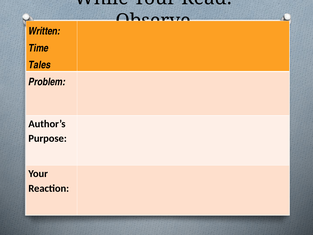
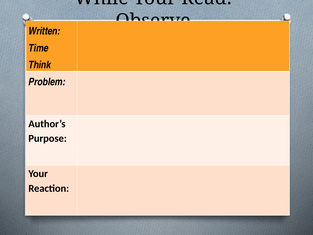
Tales: Tales -> Think (40, 65)
